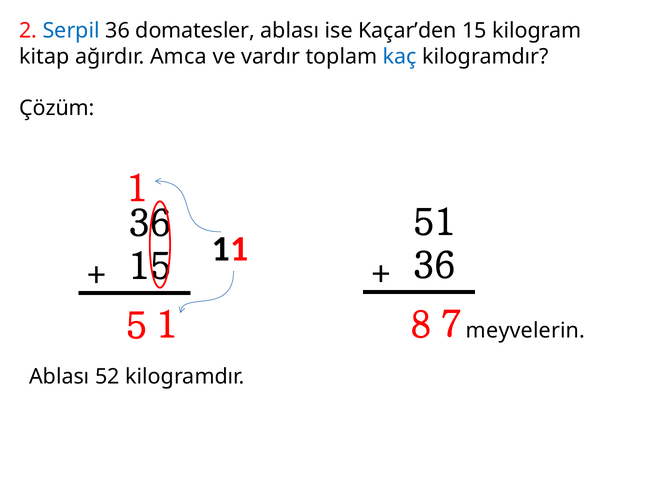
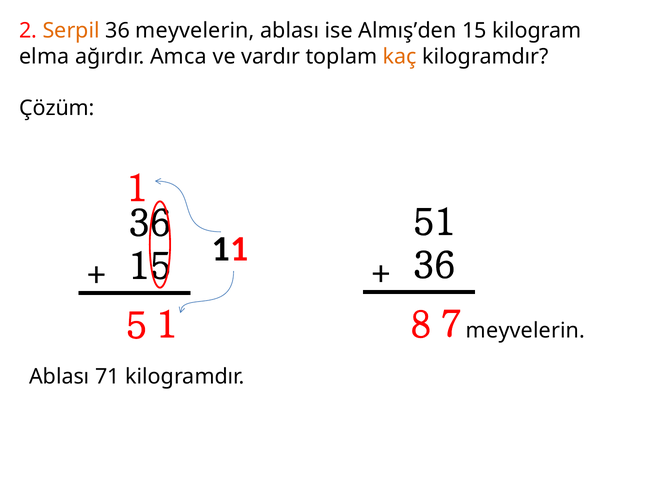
Serpil colour: blue -> orange (71, 31)
36 domatesler: domatesler -> meyvelerin (195, 31)
Kaçar’den: Kaçar’den -> Almış’den (407, 31)
kitap: kitap -> elma (44, 57)
kaç colour: blue -> orange (400, 57)
52: 52 -> 71 (107, 376)
